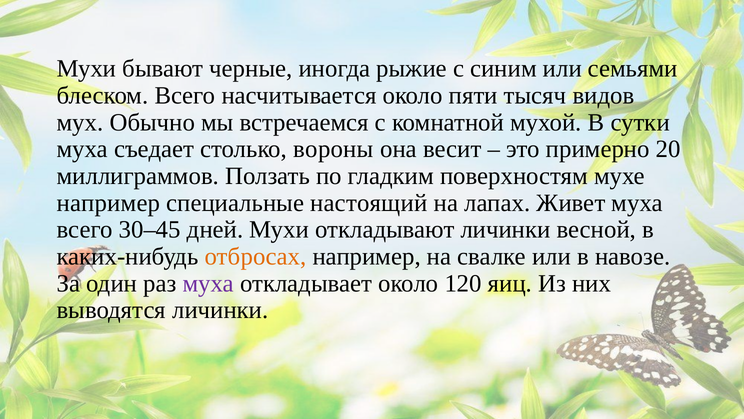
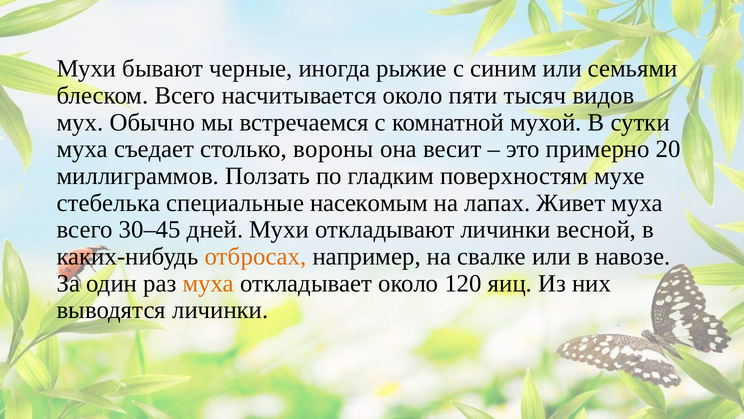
например: например -> стебелька (108, 203)
настоящий: настоящий -> насекомым (369, 203)
муха colour: purple -> orange (208, 283)
